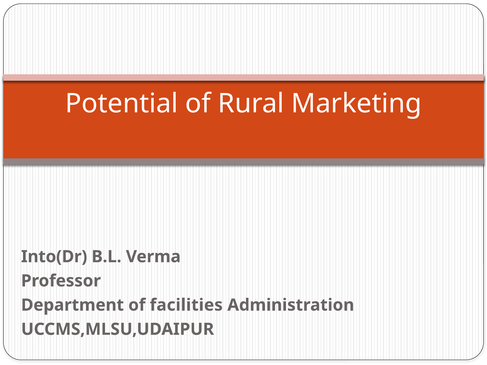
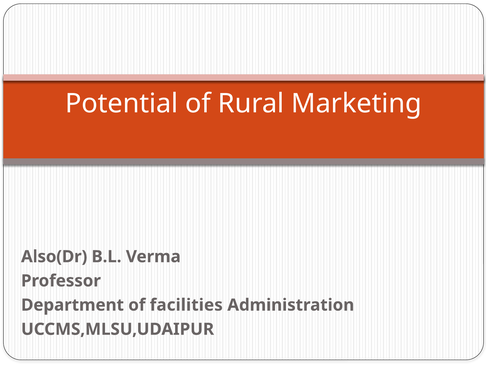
Into(Dr: Into(Dr -> Also(Dr (54, 257)
